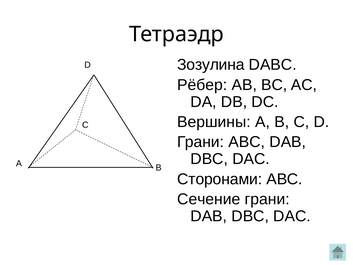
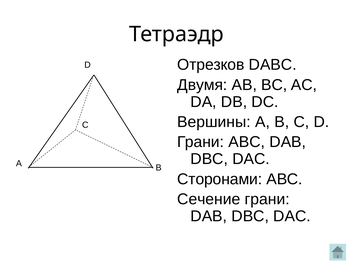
Зозулина: Зозулина -> Отрезков (211, 65)
Рёбер: Рёбер -> Двумя (202, 85)
